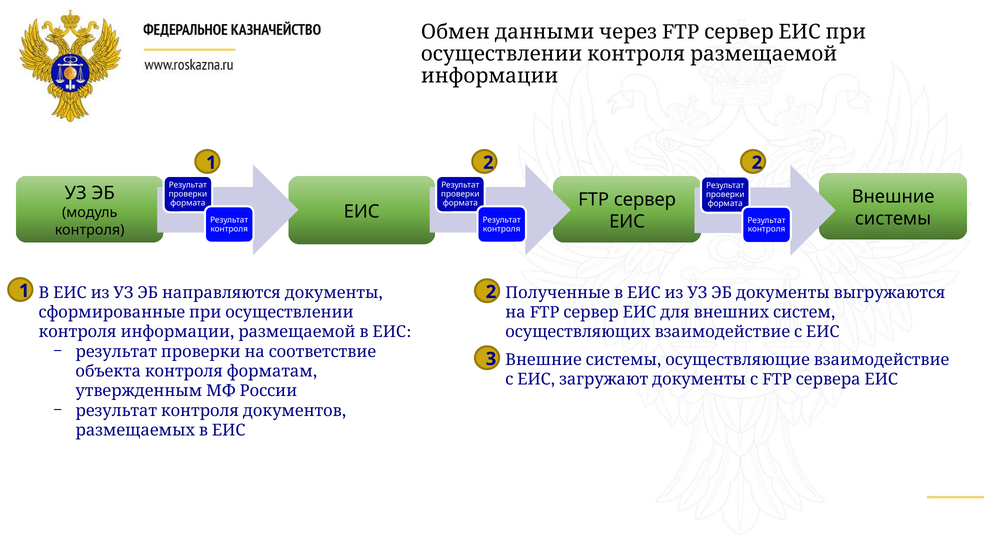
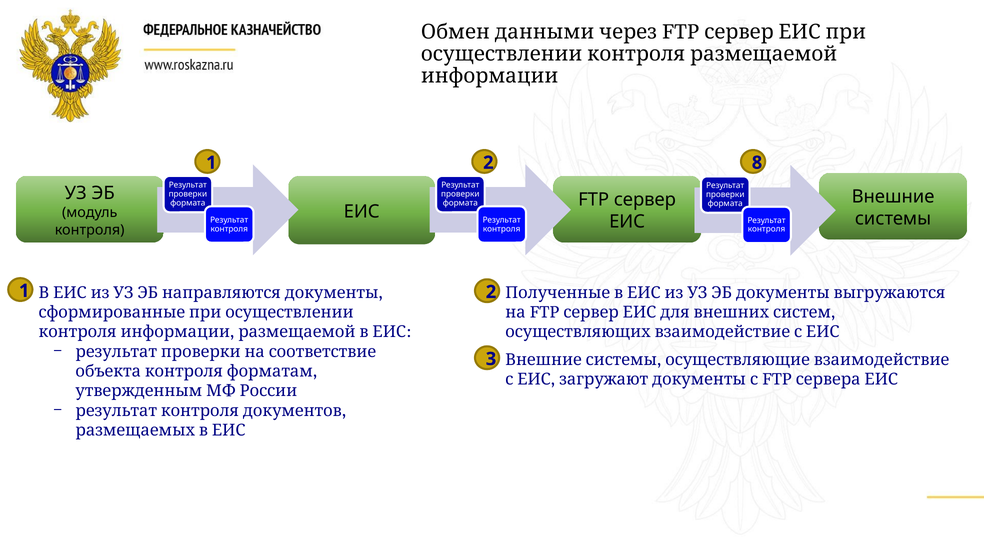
2 2: 2 -> 8 (757, 163)
